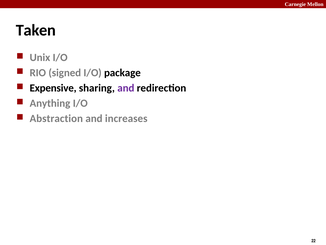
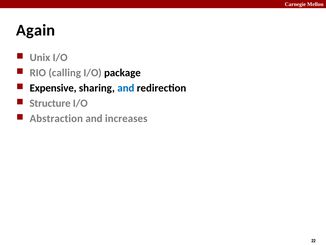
Taken: Taken -> Again (36, 30)
signed: signed -> calling (65, 73)
and colour: purple -> blue (126, 88)
Anything: Anything -> Structure (50, 103)
